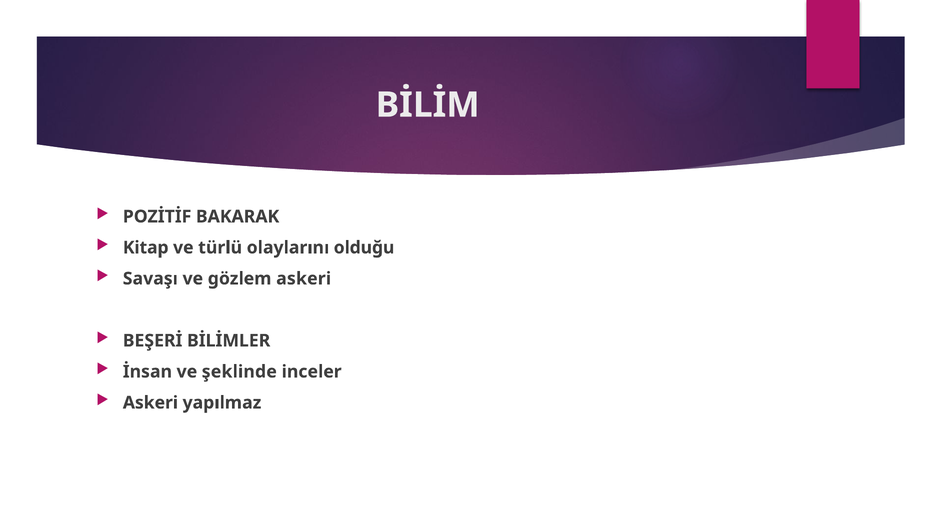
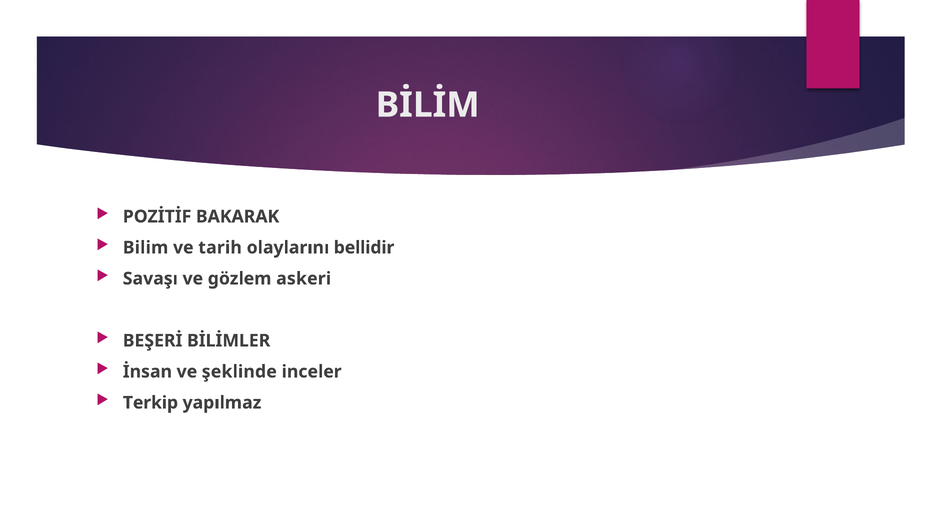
Kitap: Kitap -> Bilim (146, 248)
türlü: türlü -> tarih (220, 248)
olduğu: olduğu -> bellidir (364, 248)
Askeri: Askeri -> Terkip (150, 403)
